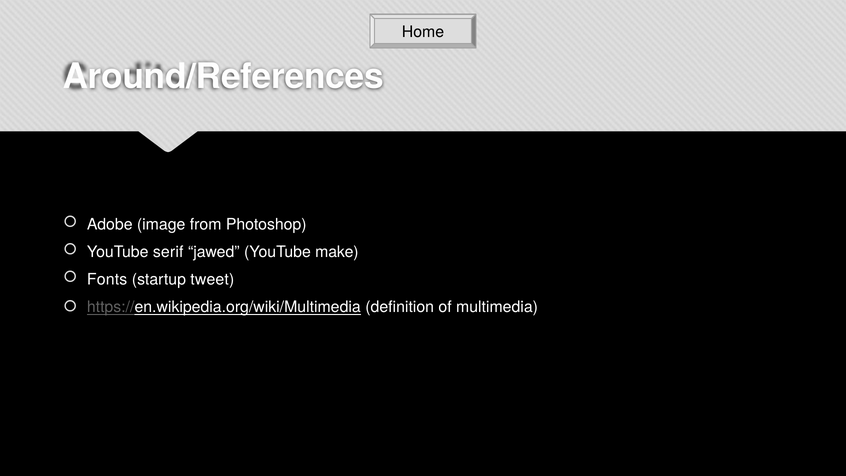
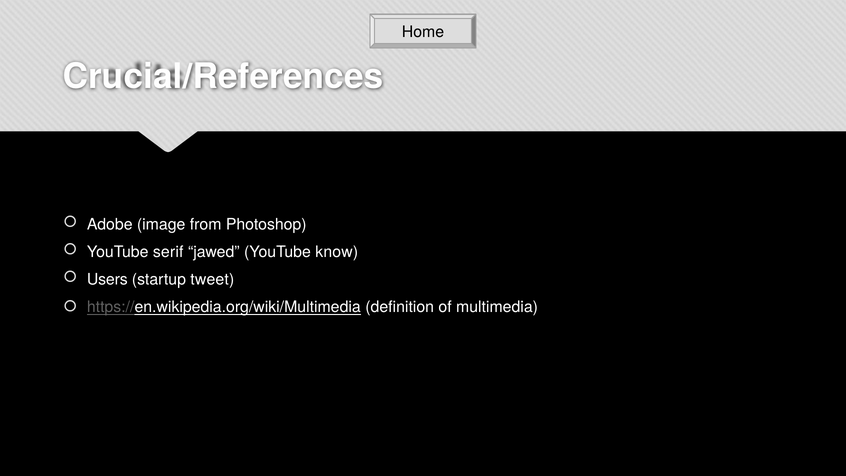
Around/References: Around/References -> Crucial/References (223, 76)
make: make -> know (337, 252)
Fonts: Fonts -> Users (107, 280)
